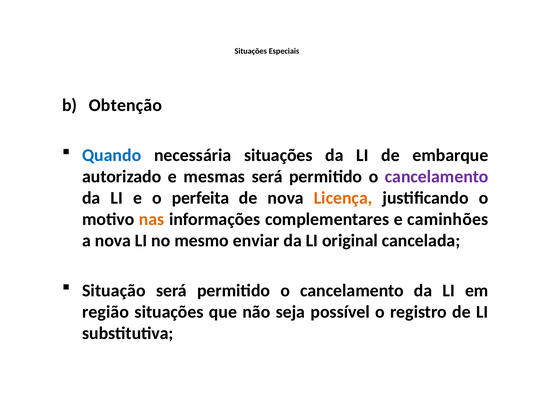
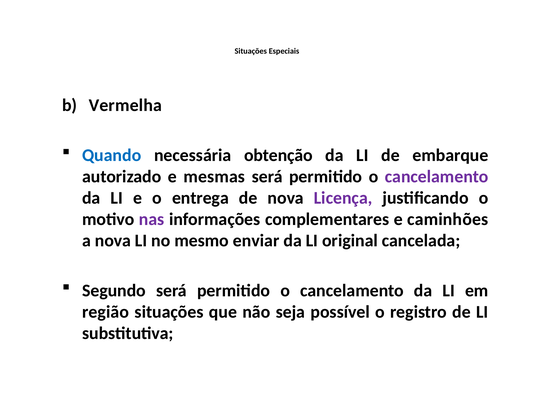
Obtenção: Obtenção -> Vermelha (125, 105)
necessária situações: situações -> obtenção (278, 155)
perfeita: perfeita -> entrega (200, 198)
Licença colour: orange -> purple (343, 198)
nas colour: orange -> purple (152, 219)
Situação: Situação -> Segundo (114, 290)
